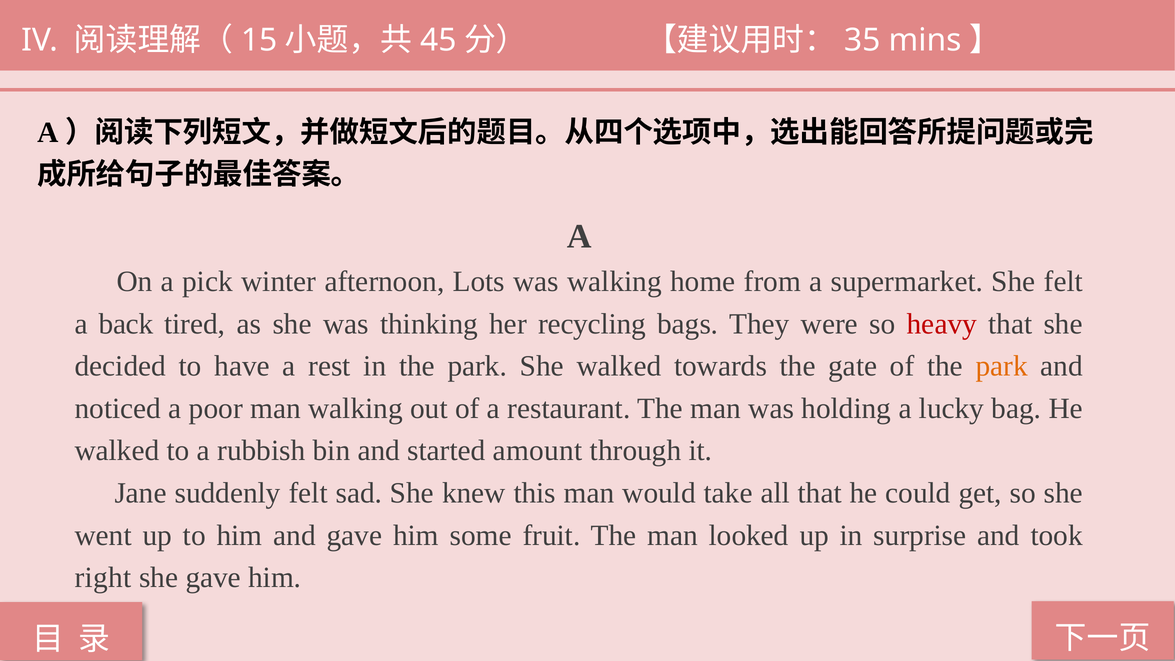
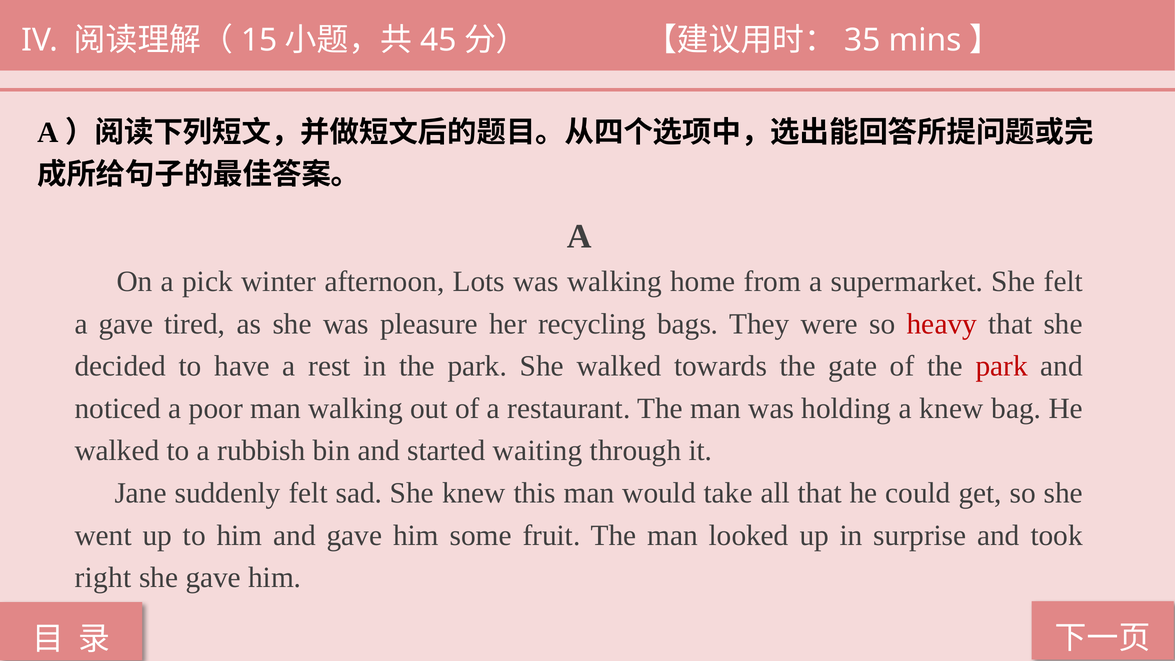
a back: back -> gave (126, 324)
thinking: thinking -> pleasure (429, 324)
park colour: orange -> red (1002, 366)
a lucky: lucky -> knew (951, 408)
amount: amount -> waiting (538, 451)
